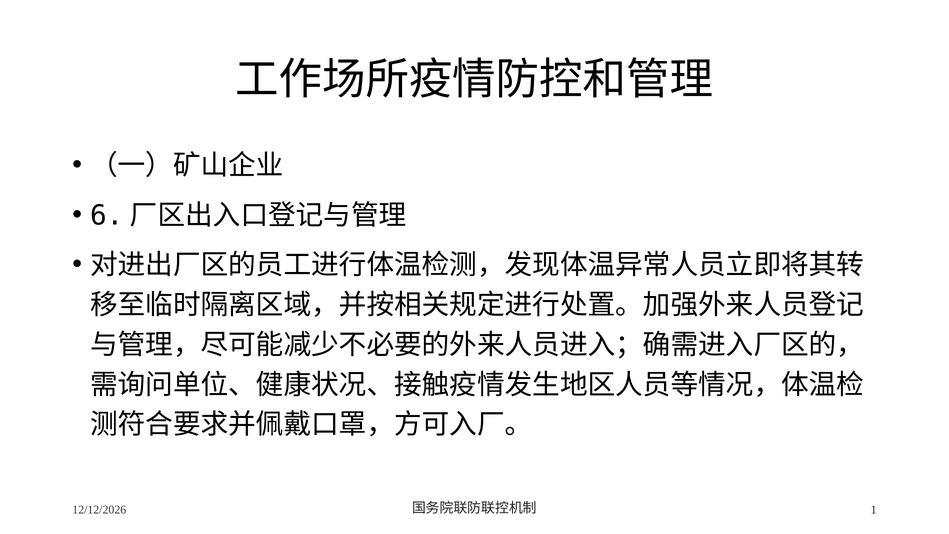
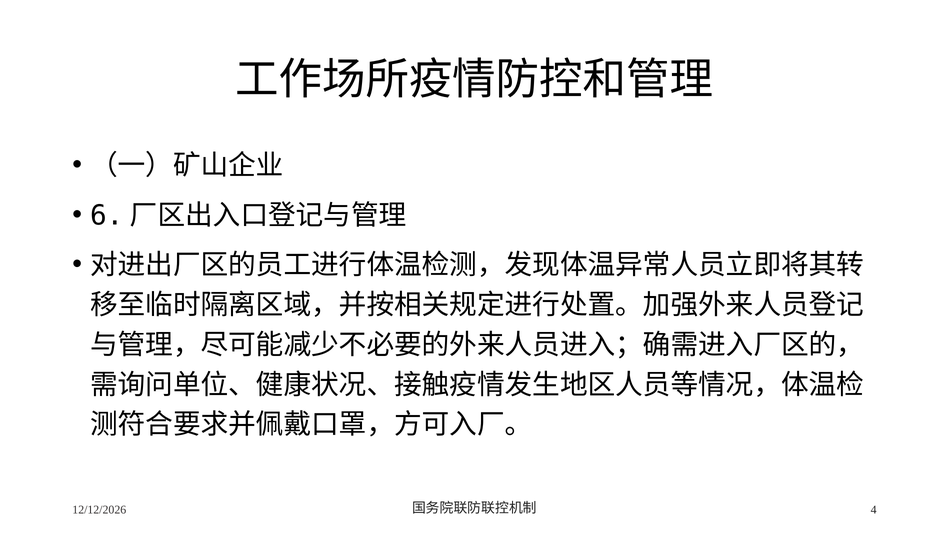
1: 1 -> 4 (874, 510)
